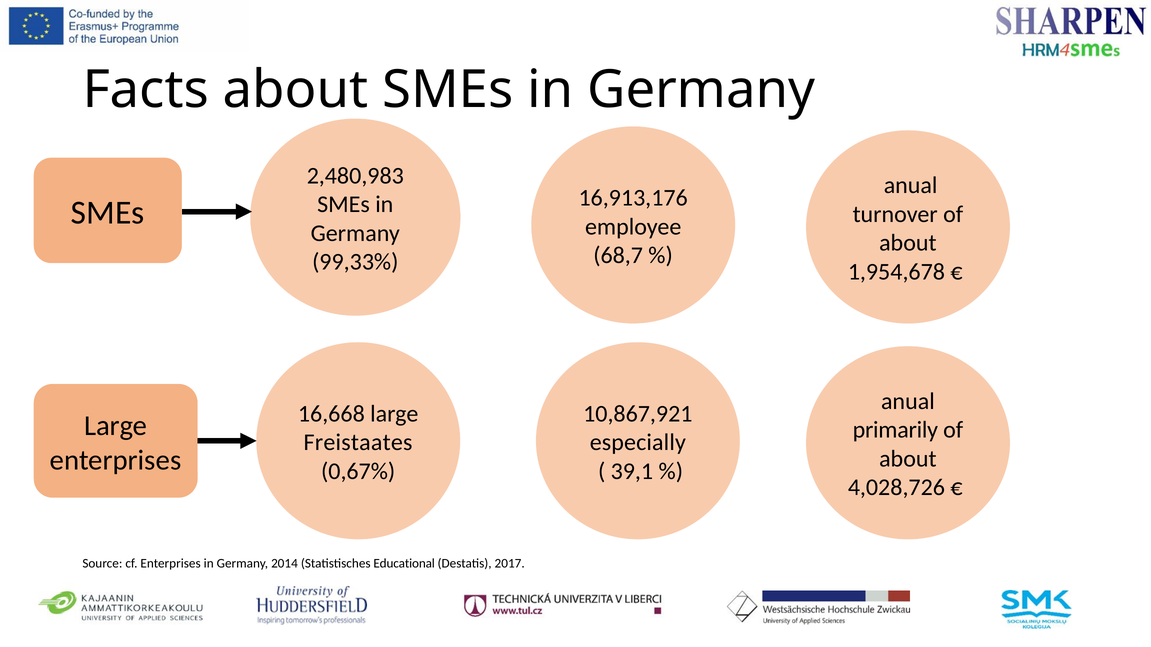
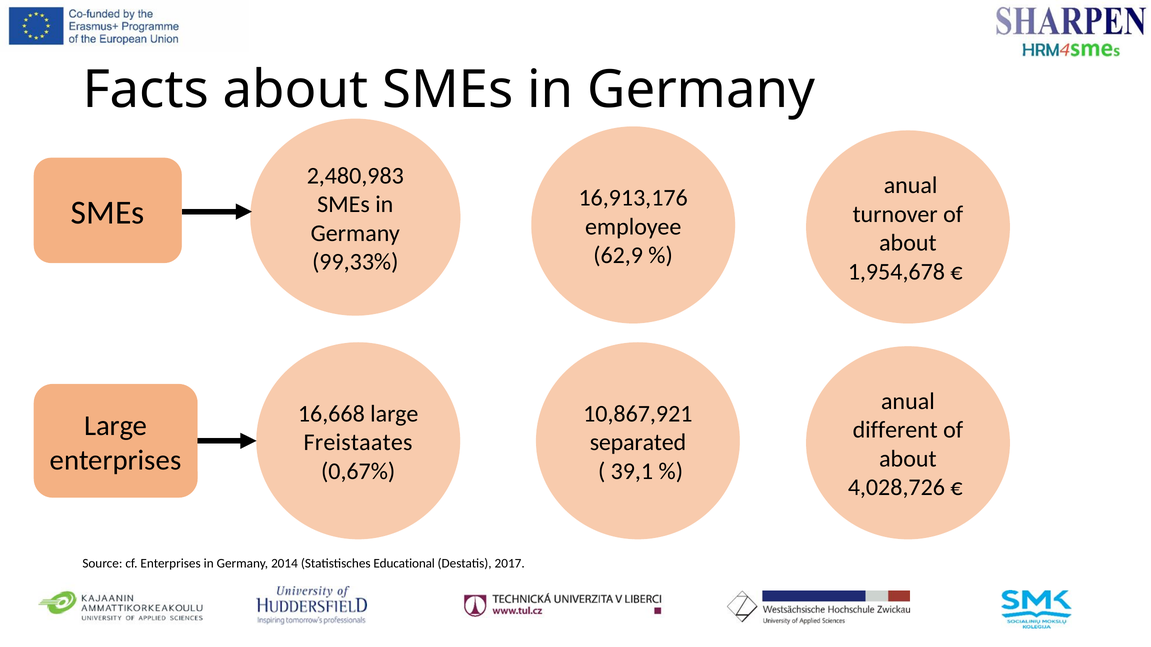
68,7: 68,7 -> 62,9 (618, 256)
primarily: primarily -> different (895, 430)
especially: especially -> separated (638, 443)
